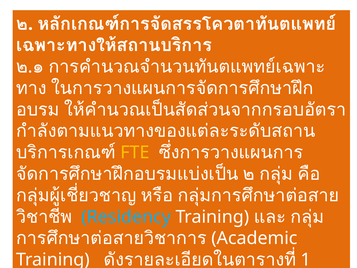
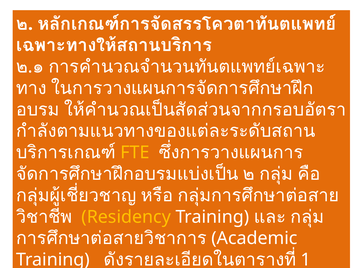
Residency colour: light blue -> yellow (126, 217)
